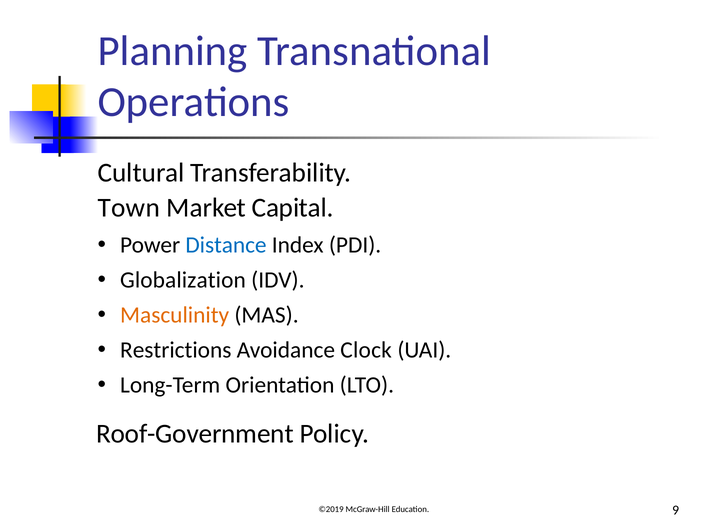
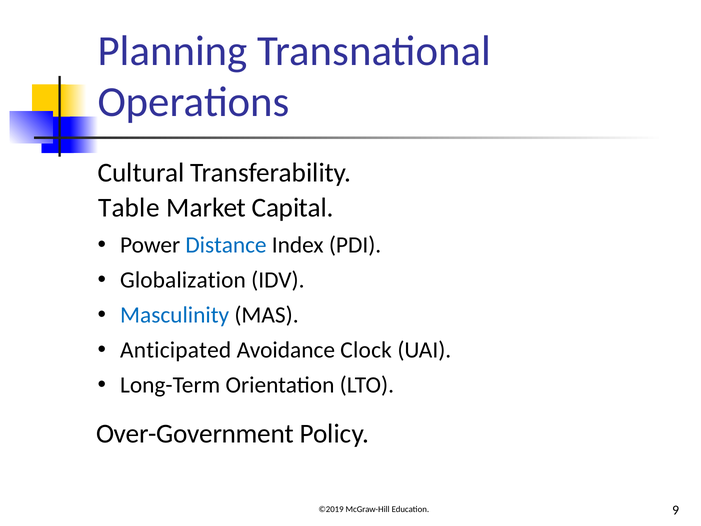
Town: Town -> Table (129, 208)
Masculinity colour: orange -> blue (175, 315)
Restrictions: Restrictions -> Anticipated (176, 350)
Roof-Government: Roof-Government -> Over-Government (195, 433)
